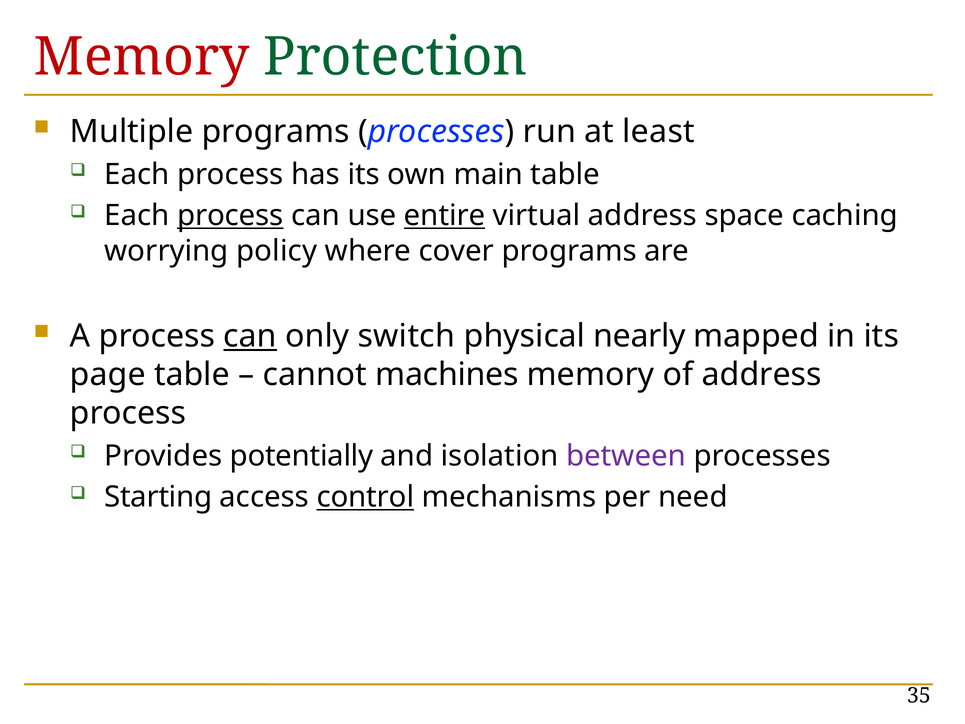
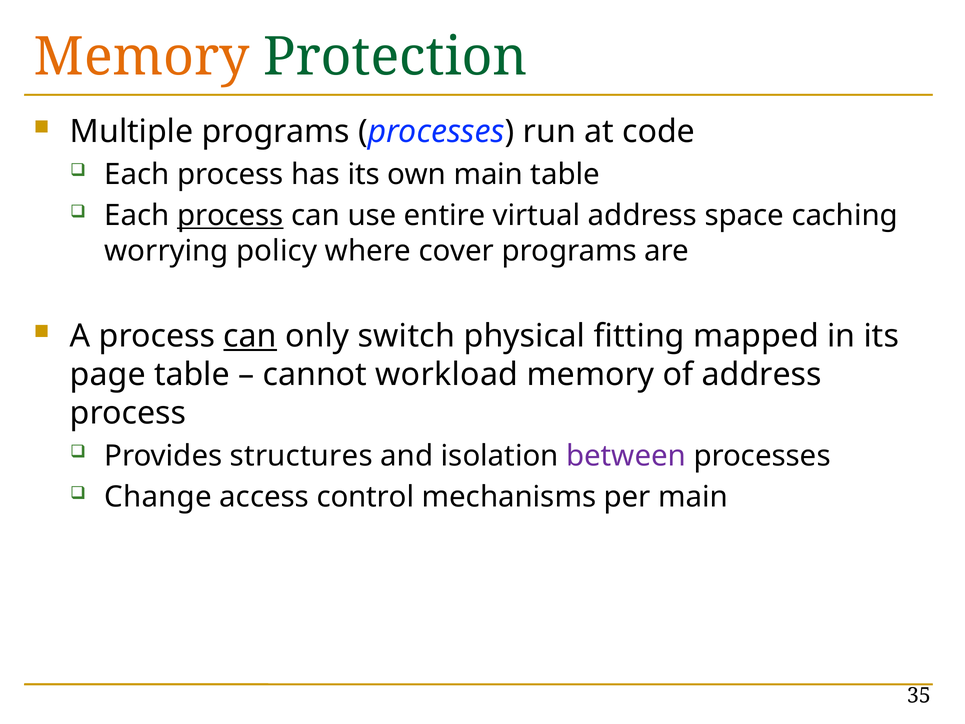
Memory colour: red -> orange (142, 57)
least: least -> code (659, 132)
entire underline: present -> none (445, 216)
nearly: nearly -> fitting (639, 336)
machines: machines -> workload (447, 374)
potentially: potentially -> structures (301, 456)
Starting: Starting -> Change (158, 497)
control underline: present -> none (365, 497)
per need: need -> main (693, 497)
